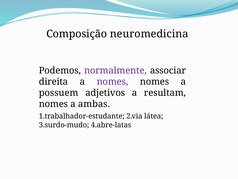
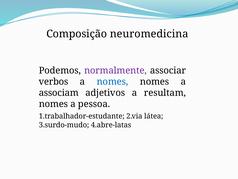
direita: direita -> verbos (53, 81)
nomes colour: purple -> blue (112, 81)
possuem: possuem -> associam (59, 93)
ambas: ambas -> pessoa (94, 104)
